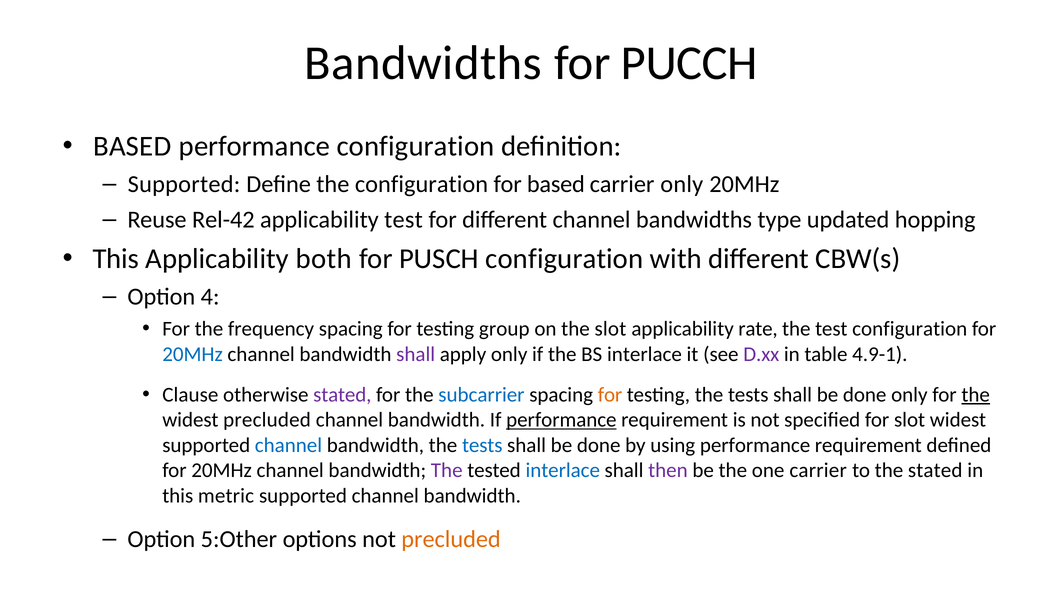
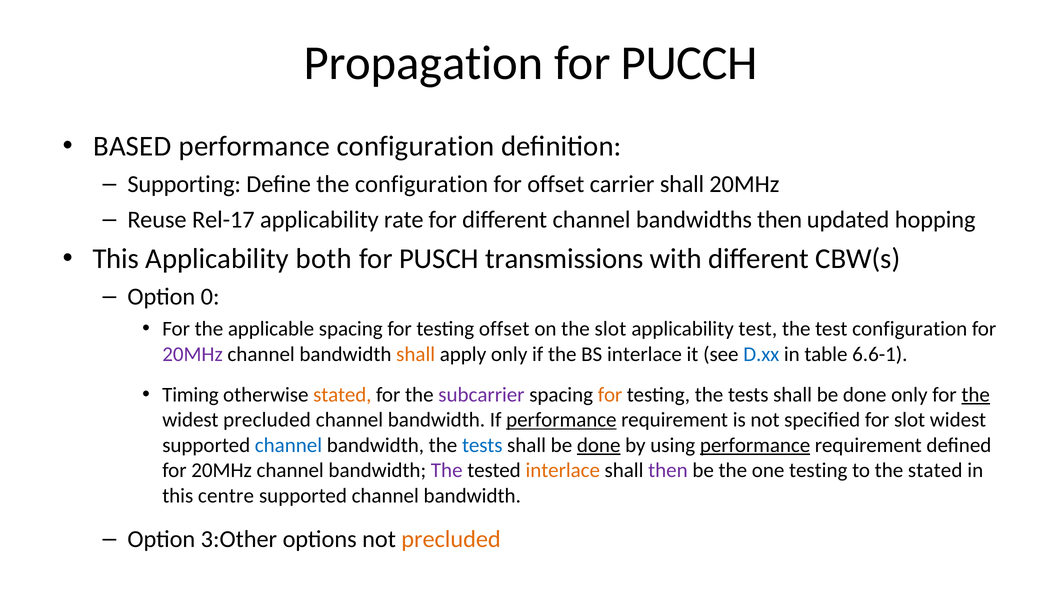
Bandwidths: Bandwidths -> Propagation (424, 63)
Supported: Supported -> Supporting (184, 184)
for based: based -> offset (556, 184)
carrier only: only -> shall (682, 184)
Rel-42: Rel-42 -> Rel-17 (223, 220)
applicability test: test -> rate (404, 220)
bandwidths type: type -> then (780, 220)
PUSCH configuration: configuration -> transmissions (564, 259)
4: 4 -> 0 (210, 297)
frequency: frequency -> applicable (271, 329)
testing group: group -> offset (504, 329)
applicability rate: rate -> test (758, 329)
20MHz colour: blue -> purple (193, 354)
shall colour: purple -> orange (416, 354)
D.xx colour: purple -> blue (761, 354)
4.9-1: 4.9-1 -> 6.6-1 (880, 354)
Clause: Clause -> Timing (190, 395)
stated colour: purple -> orange (342, 395)
subcarrier colour: blue -> purple (481, 395)
done underline: none -> present (599, 445)
performance underline: none -> present (755, 445)
interlace colour: blue -> orange (563, 470)
one carrier: carrier -> testing (818, 470)
metric: metric -> centre (226, 496)
5:Other: 5:Other -> 3:Other (239, 539)
